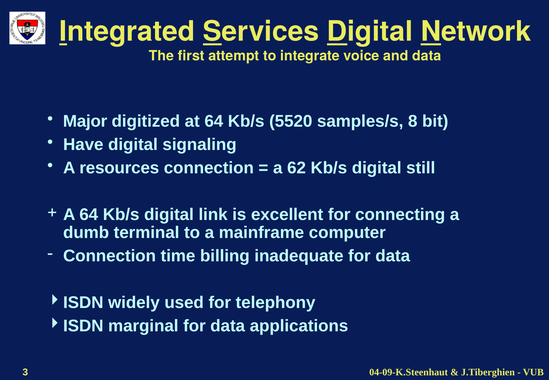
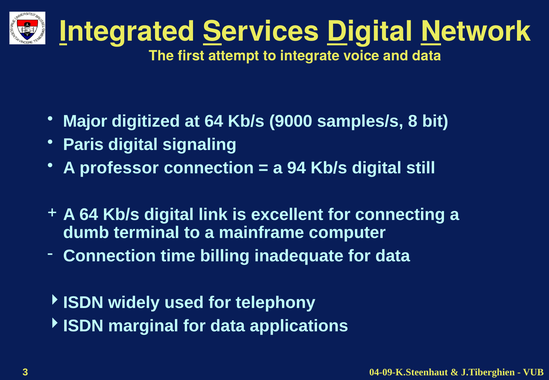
5520: 5520 -> 9000 (291, 121)
Have: Have -> Paris (83, 145)
resources: resources -> professor (119, 168)
62: 62 -> 94 (297, 168)
